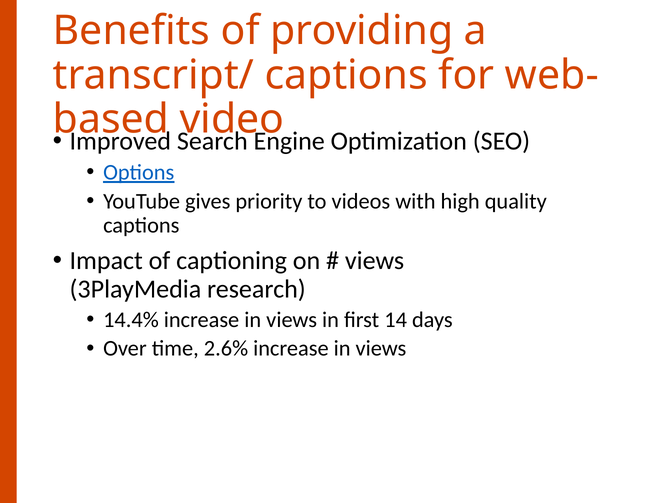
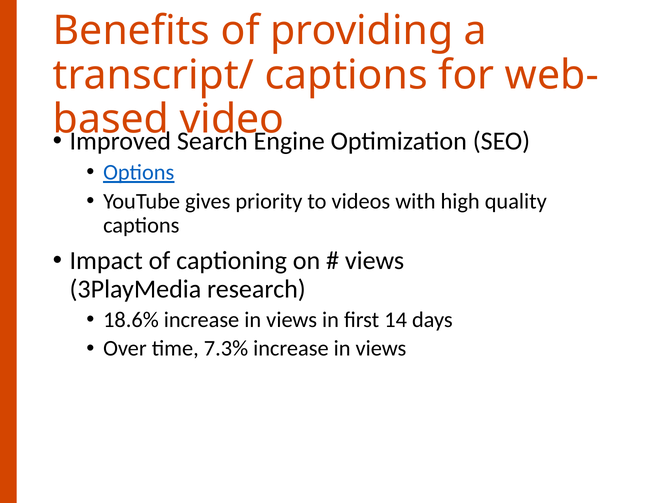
14.4%: 14.4% -> 18.6% (131, 320)
2.6%: 2.6% -> 7.3% (226, 349)
